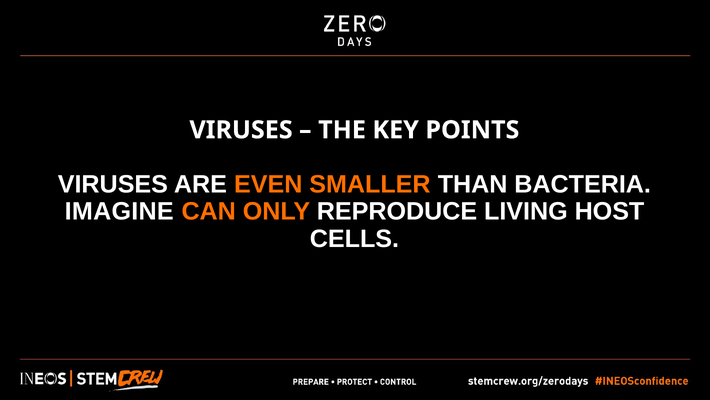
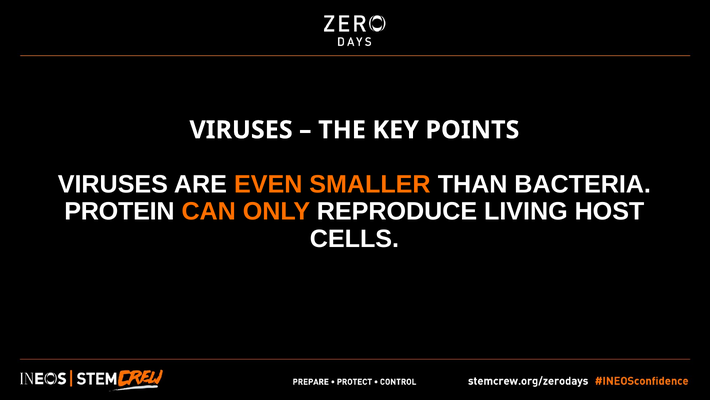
IMAGINE: IMAGINE -> PROTEIN (119, 211)
